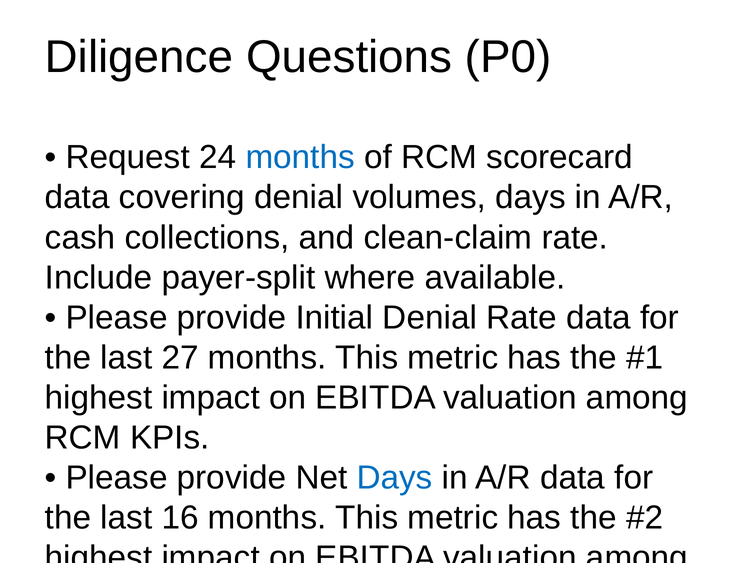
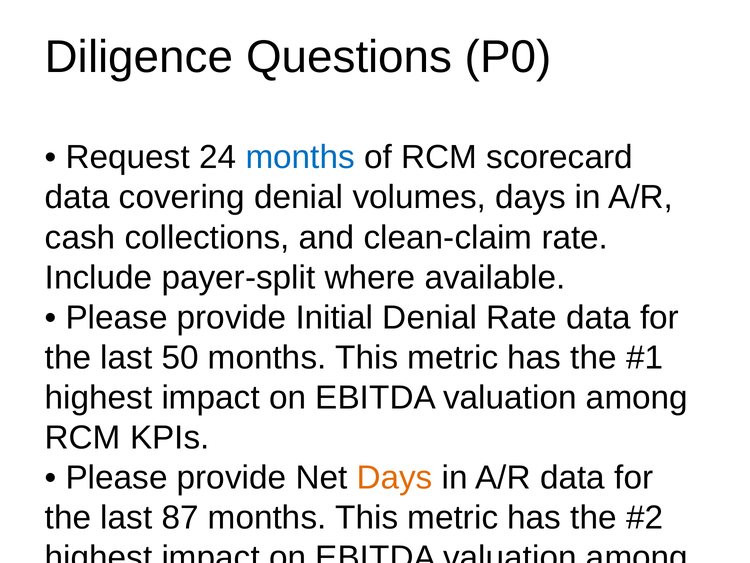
27: 27 -> 50 (180, 357)
Days colour: blue -> orange (395, 477)
16: 16 -> 87 (180, 517)
